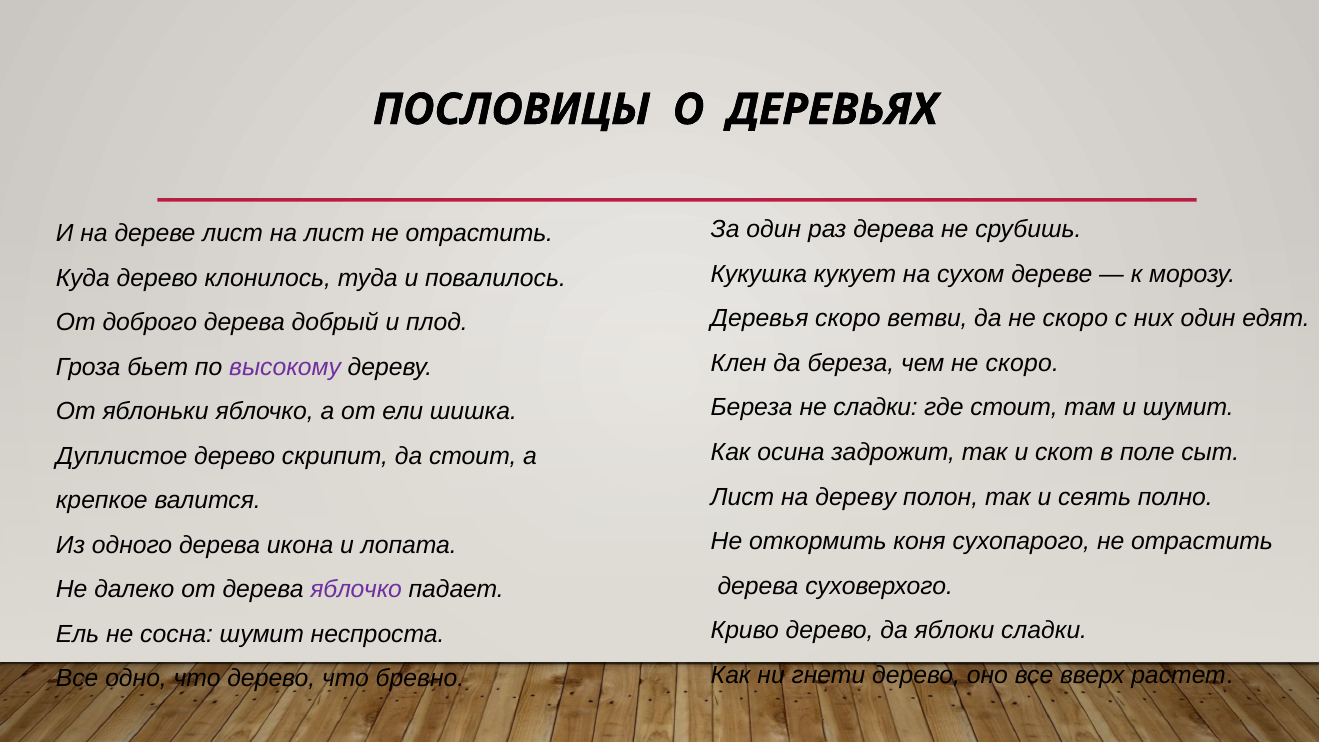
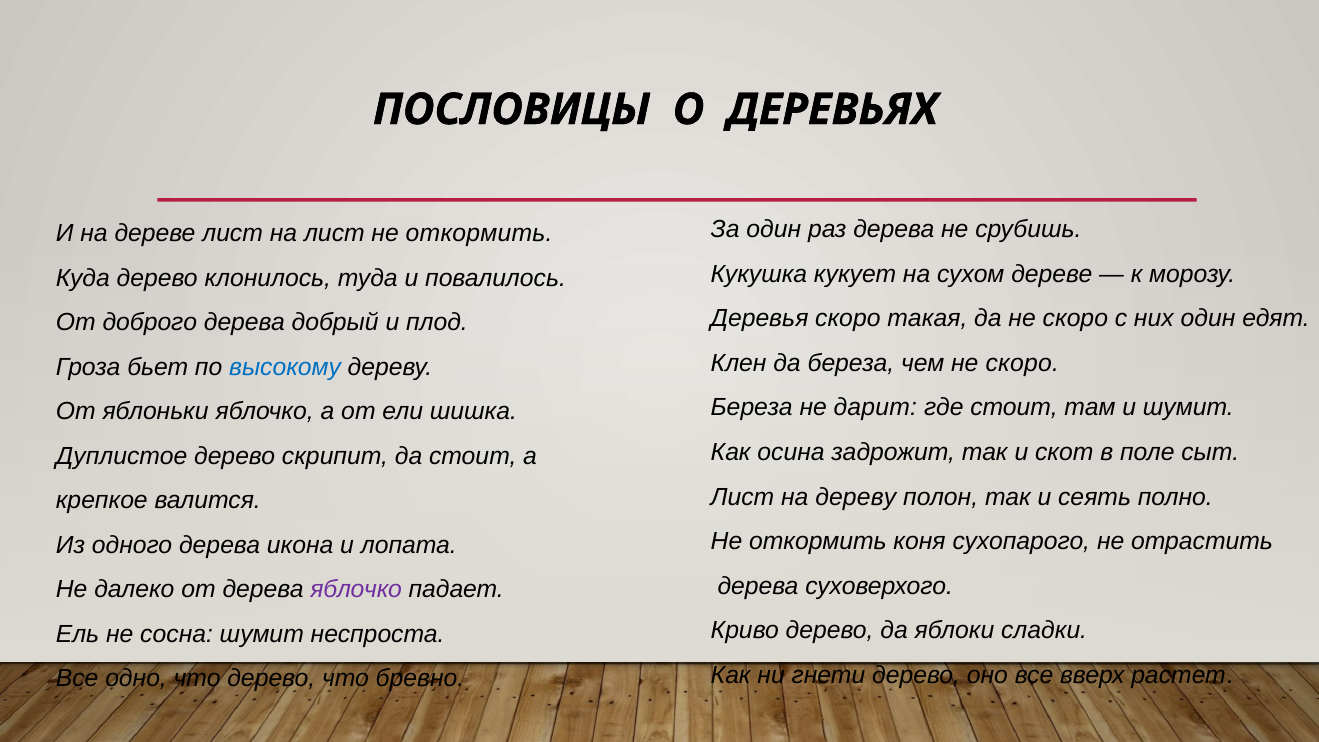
лист не отрастить: отрастить -> откормить (479, 233)
ветви: ветви -> такая (927, 319)
высокому colour: purple -> blue (285, 367)
не сладки: сладки -> дарит (875, 408)
